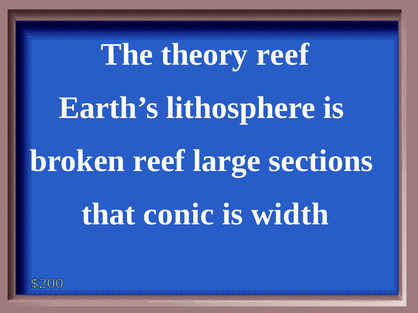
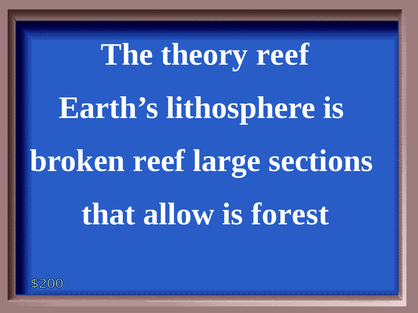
conic: conic -> allow (179, 215)
width: width -> forest (290, 215)
